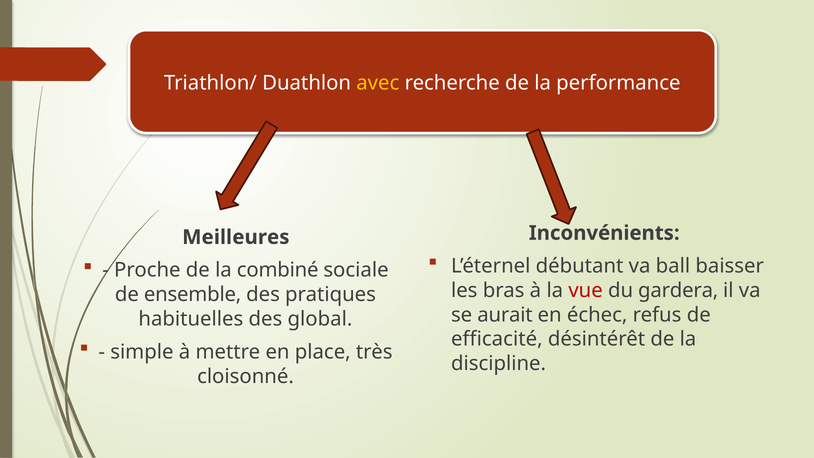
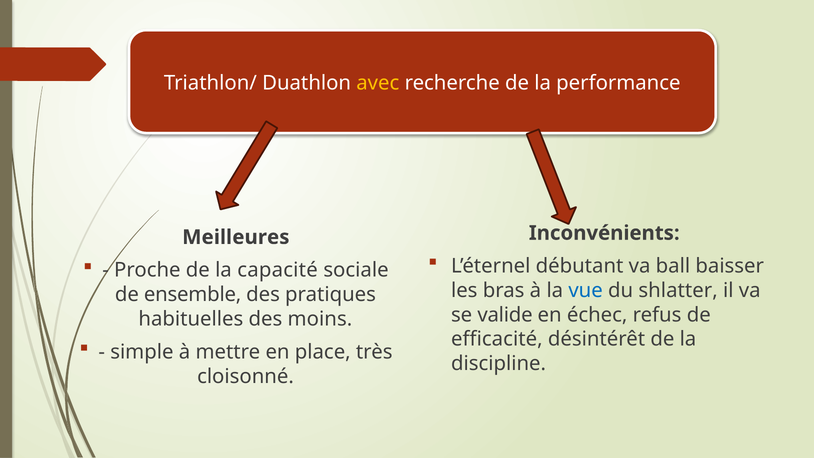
combiné: combiné -> capacité (278, 270)
vue colour: red -> blue (586, 290)
gardera: gardera -> shlatter (678, 290)
aurait: aurait -> valide (505, 315)
global: global -> moins (320, 319)
